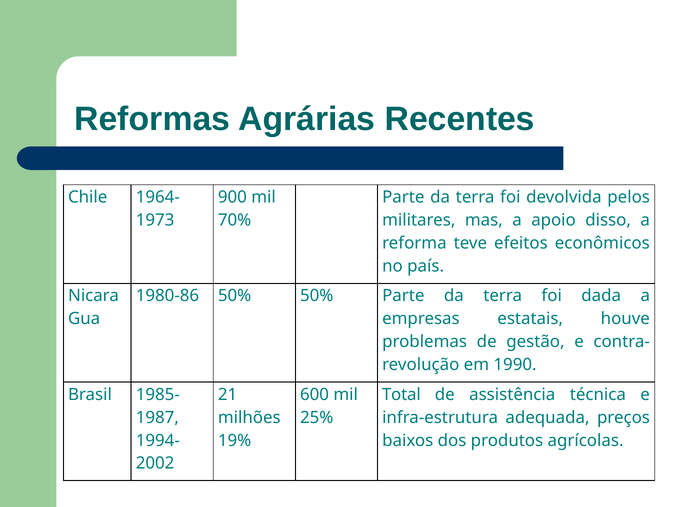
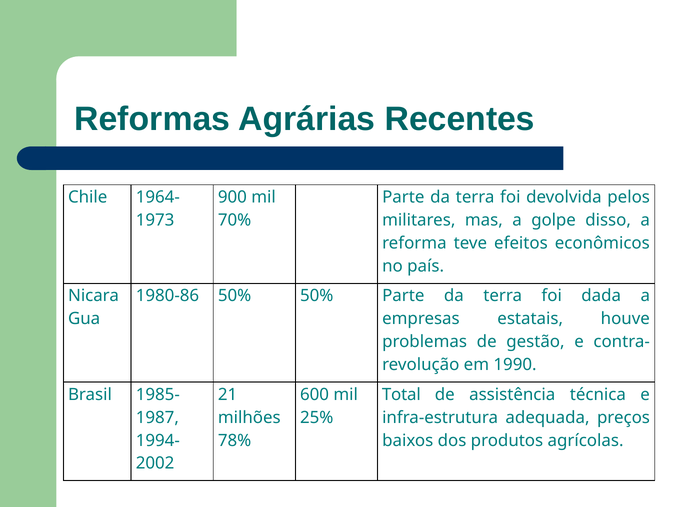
apoio: apoio -> golpe (554, 220)
19%: 19% -> 78% (235, 440)
